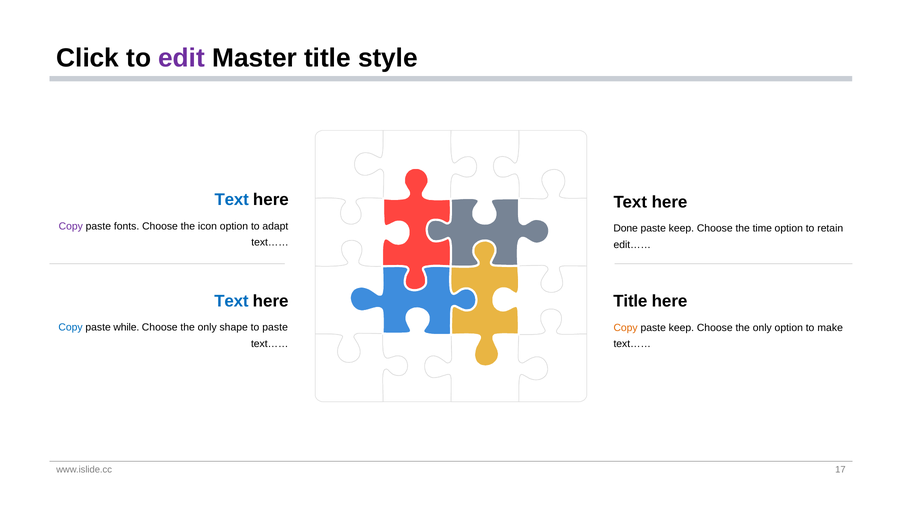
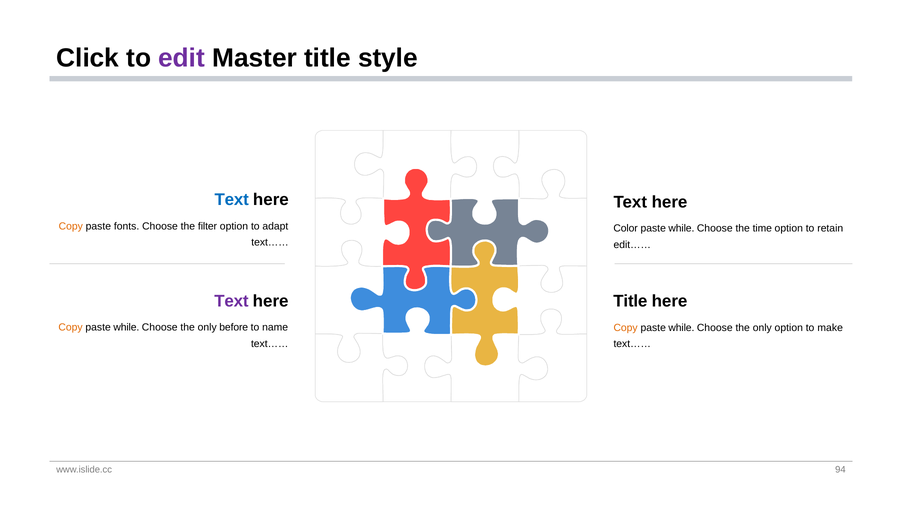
Copy colour: purple -> orange (71, 227)
icon: icon -> filter (208, 227)
Done: Done -> Color (626, 229)
keep: keep -> while (681, 229)
Text colour: blue -> purple (231, 301)
Copy colour: blue -> orange (71, 328)
shape: shape -> before (234, 328)
to paste: paste -> name (275, 328)
keep: keep -> while (681, 328)
17: 17 -> 94 (840, 470)
